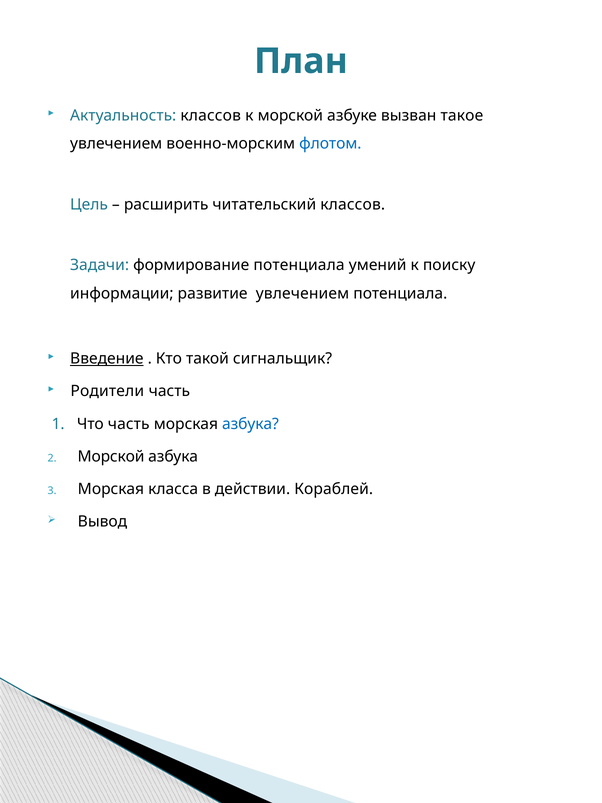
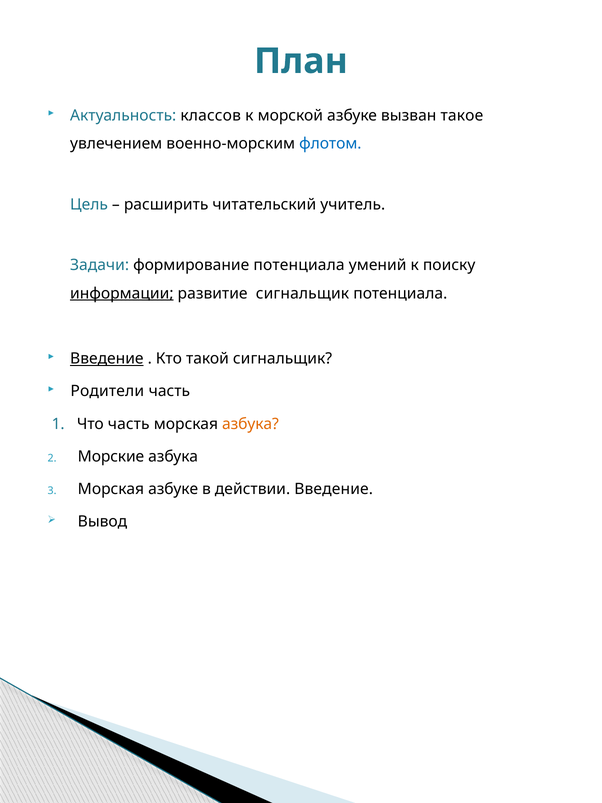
читательский классов: классов -> учитель (353, 204)
информации underline: none -> present (122, 293)
развитие увлечением: увлечением -> сигнальщик (302, 293)
азбука colour: blue -> orange (250, 424)
Морской: Морской -> Морские (111, 456)
Морская класса: класса -> азбуке (173, 489)
действии Кораблей: Кораблей -> Введение (334, 489)
